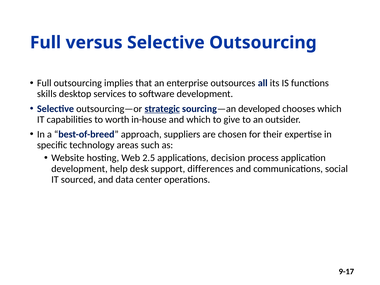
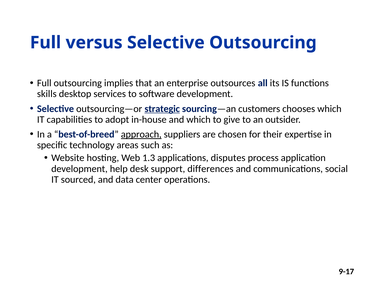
developed: developed -> customers (259, 109)
worth: worth -> adopt (117, 120)
approach underline: none -> present (141, 134)
2.5: 2.5 -> 1.3 (149, 158)
decision: decision -> disputes (228, 158)
